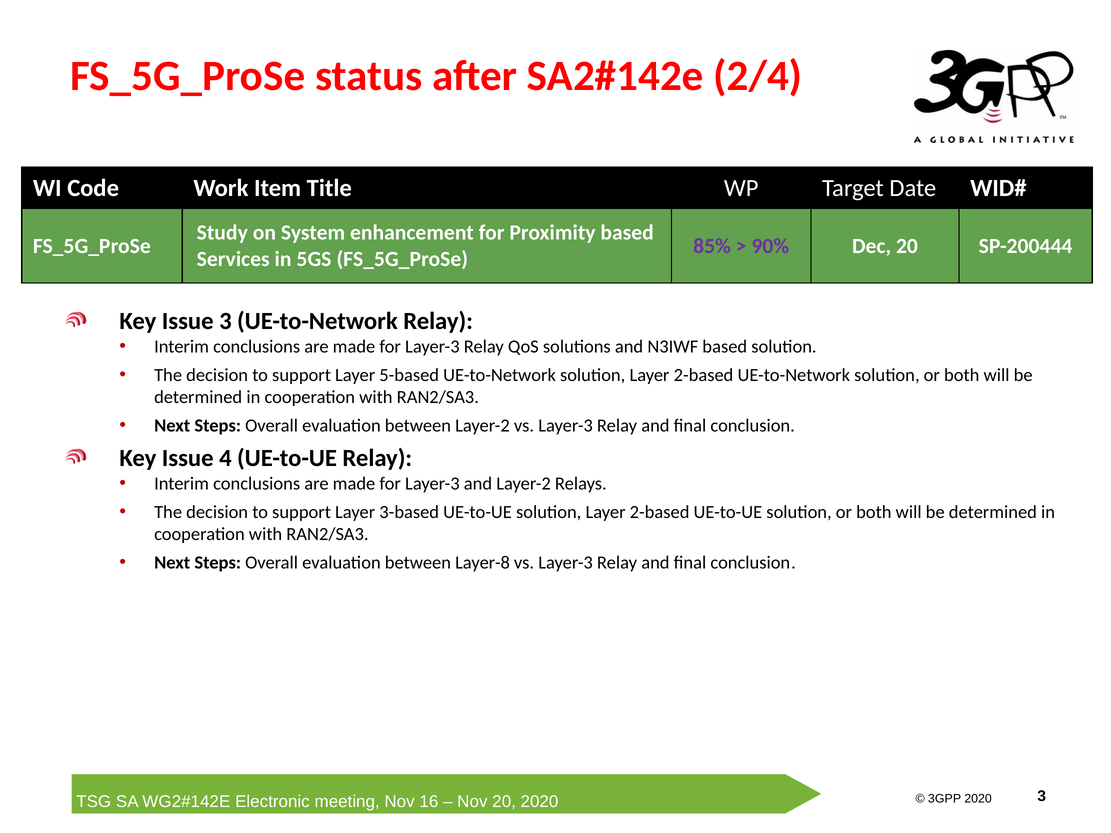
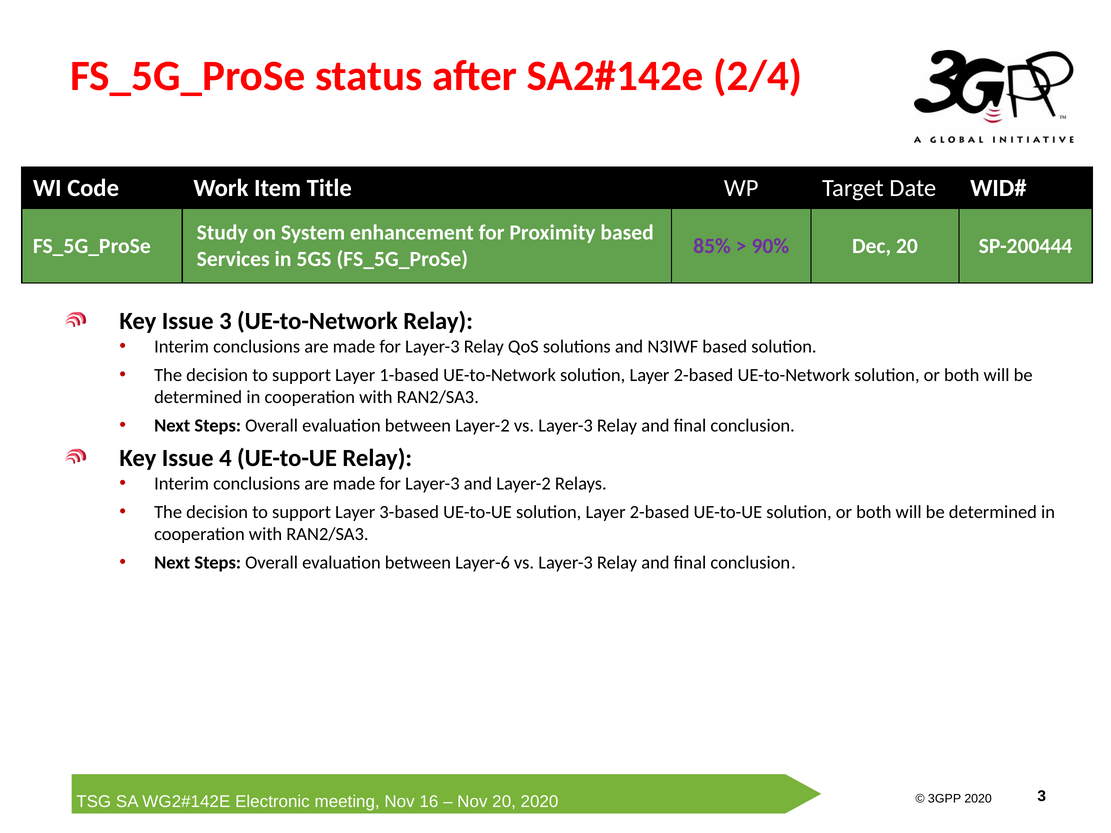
5-based: 5-based -> 1-based (409, 375)
Layer-8: Layer-8 -> Layer-6 (483, 563)
